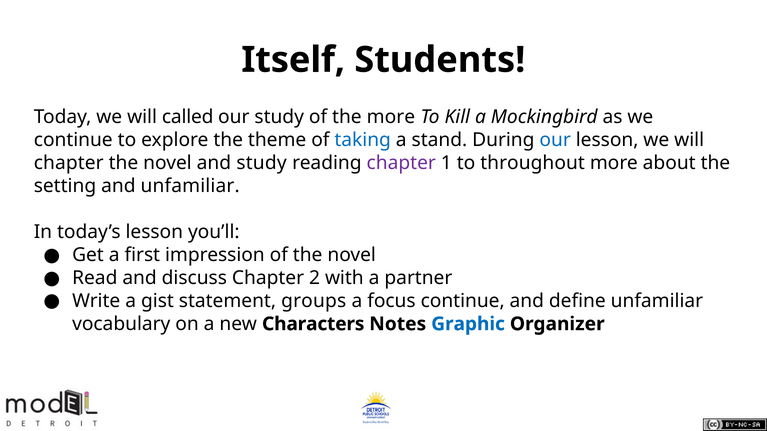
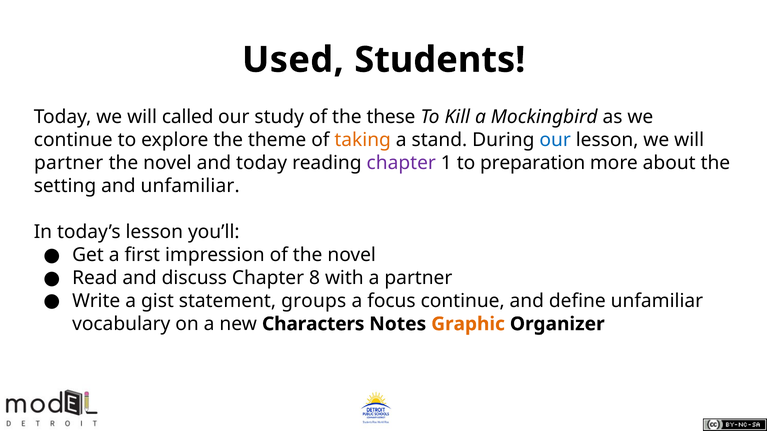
Itself: Itself -> Used (293, 60)
the more: more -> these (391, 117)
taking colour: blue -> orange (363, 140)
chapter: chapter -> partner (69, 163)
and study: study -> today (262, 163)
throughout: throughout -> preparation (533, 163)
2: 2 -> 8 (315, 278)
Graphic colour: blue -> orange (468, 324)
